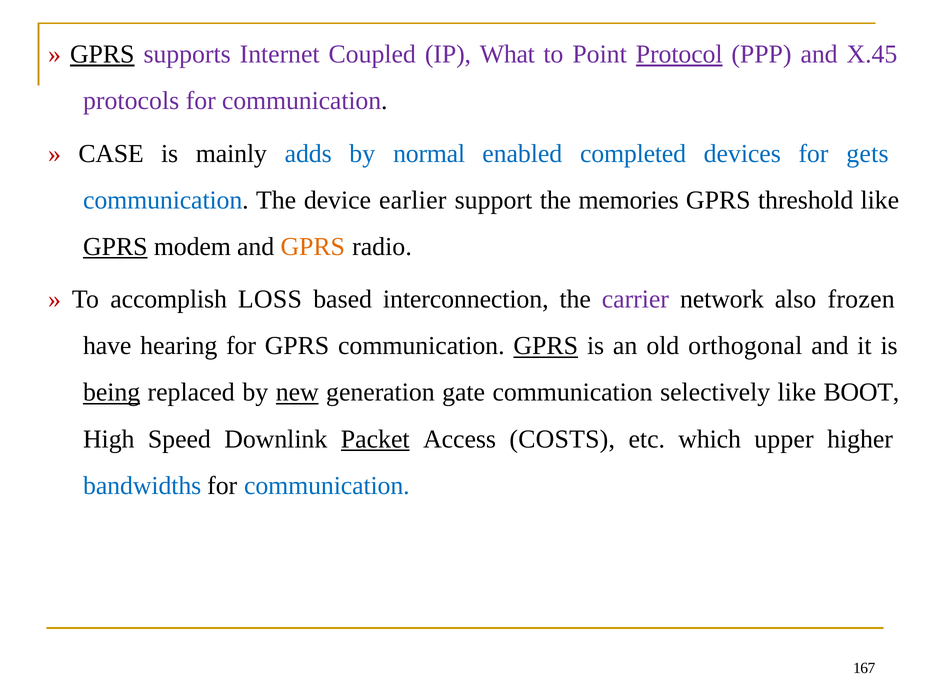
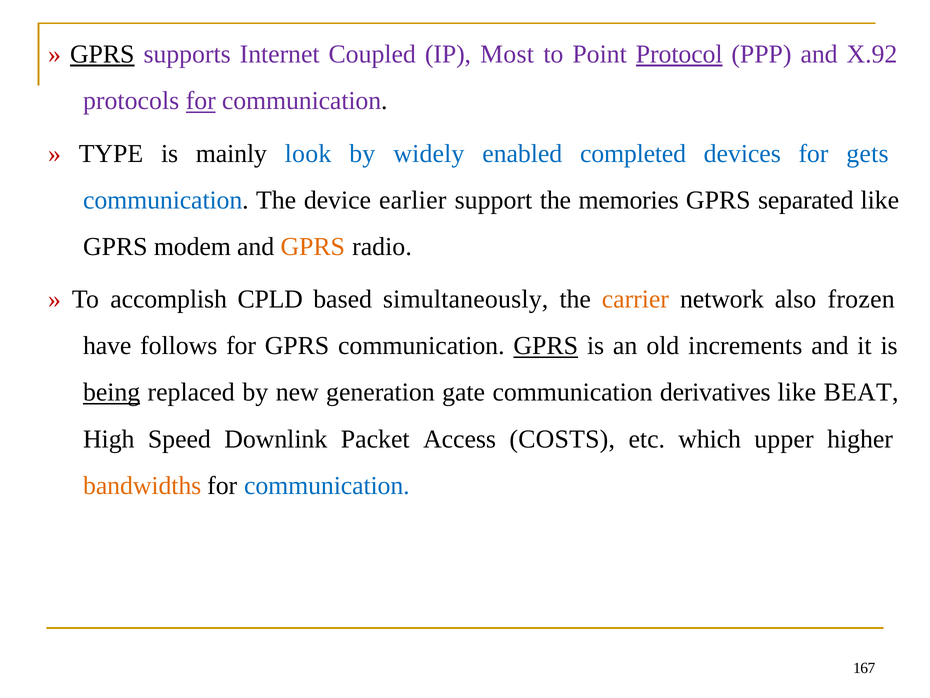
What: What -> Most (507, 54)
X.45: X.45 -> X.92 (872, 54)
for underline: none -> present (201, 101)
CASE: CASE -> TYPE (111, 154)
adds: adds -> look (308, 154)
normal: normal -> widely (429, 154)
threshold: threshold -> separated (806, 200)
GPRS underline: present -> none (115, 247)
LOSS: LOSS -> CPLD (270, 299)
interconnection: interconnection -> simultaneously (466, 299)
carrier colour: purple -> orange (635, 299)
hearing: hearing -> follows (179, 346)
orthogonal: orthogonal -> increments (745, 346)
new underline: present -> none (297, 392)
selectively: selectively -> derivatives (715, 392)
BOOT: BOOT -> BEAT (861, 392)
Packet underline: present -> none (375, 439)
bandwidths colour: blue -> orange (142, 485)
